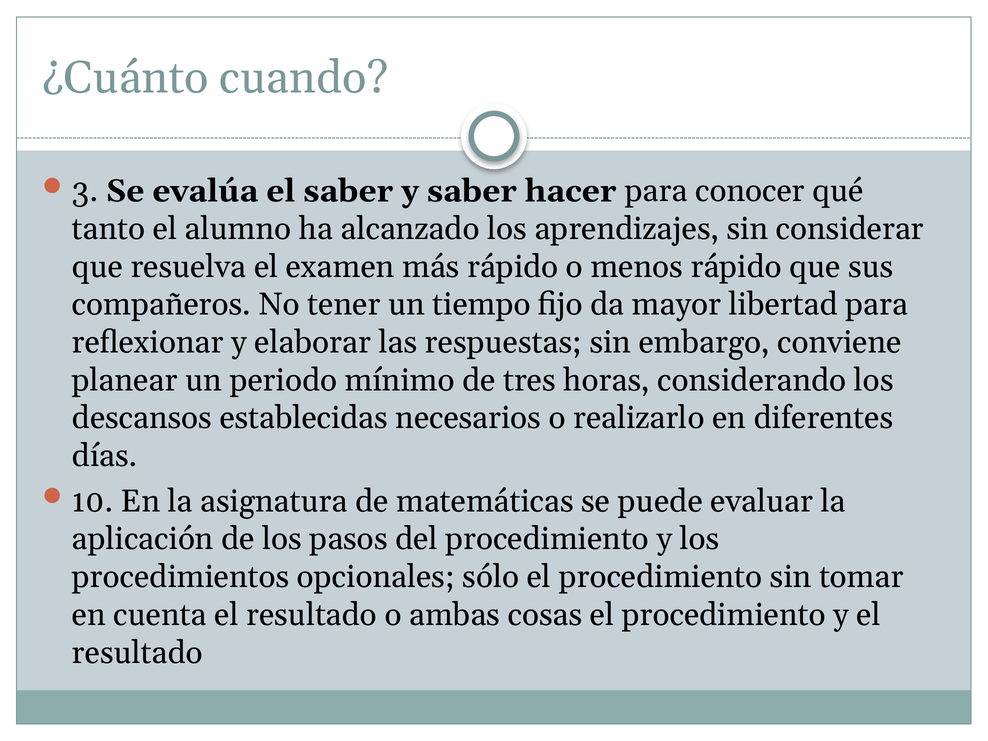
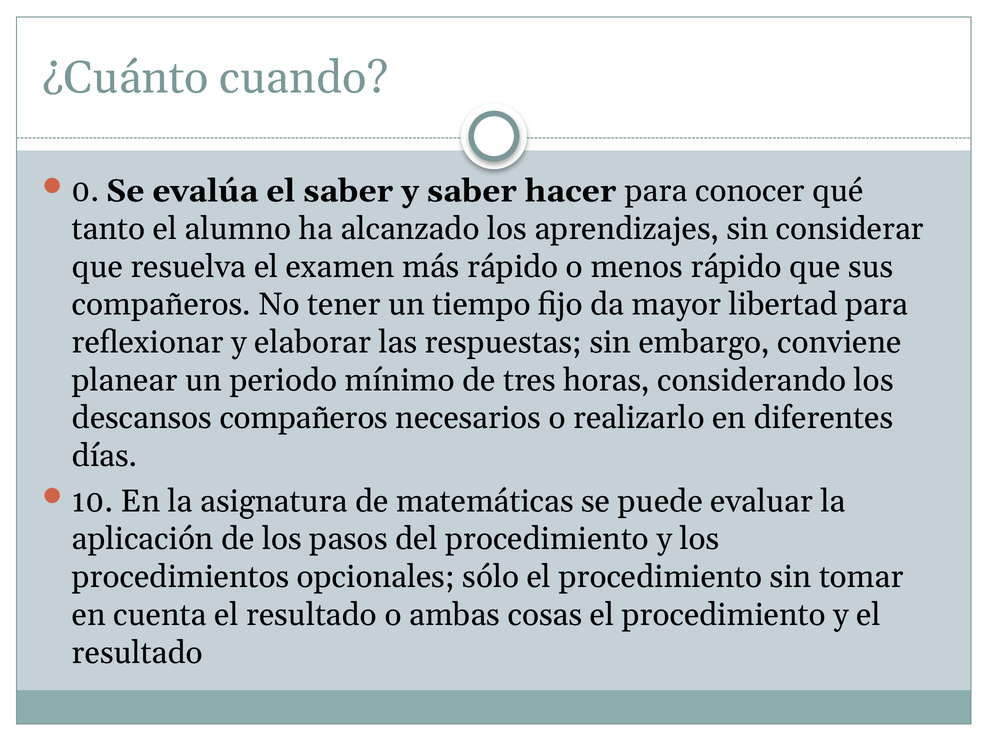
3: 3 -> 0 (85, 191)
descansos establecidas: establecidas -> compañeros (304, 418)
